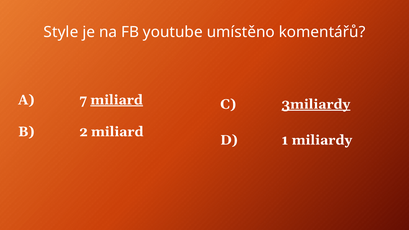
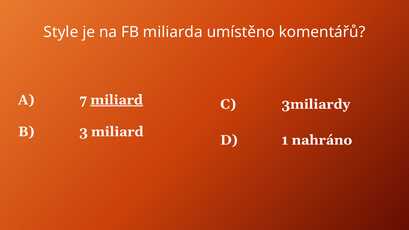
youtube: youtube -> miliarda (173, 32)
3miliardy underline: present -> none (316, 104)
2: 2 -> 3 (84, 132)
miliardy: miliardy -> nahráno (322, 140)
